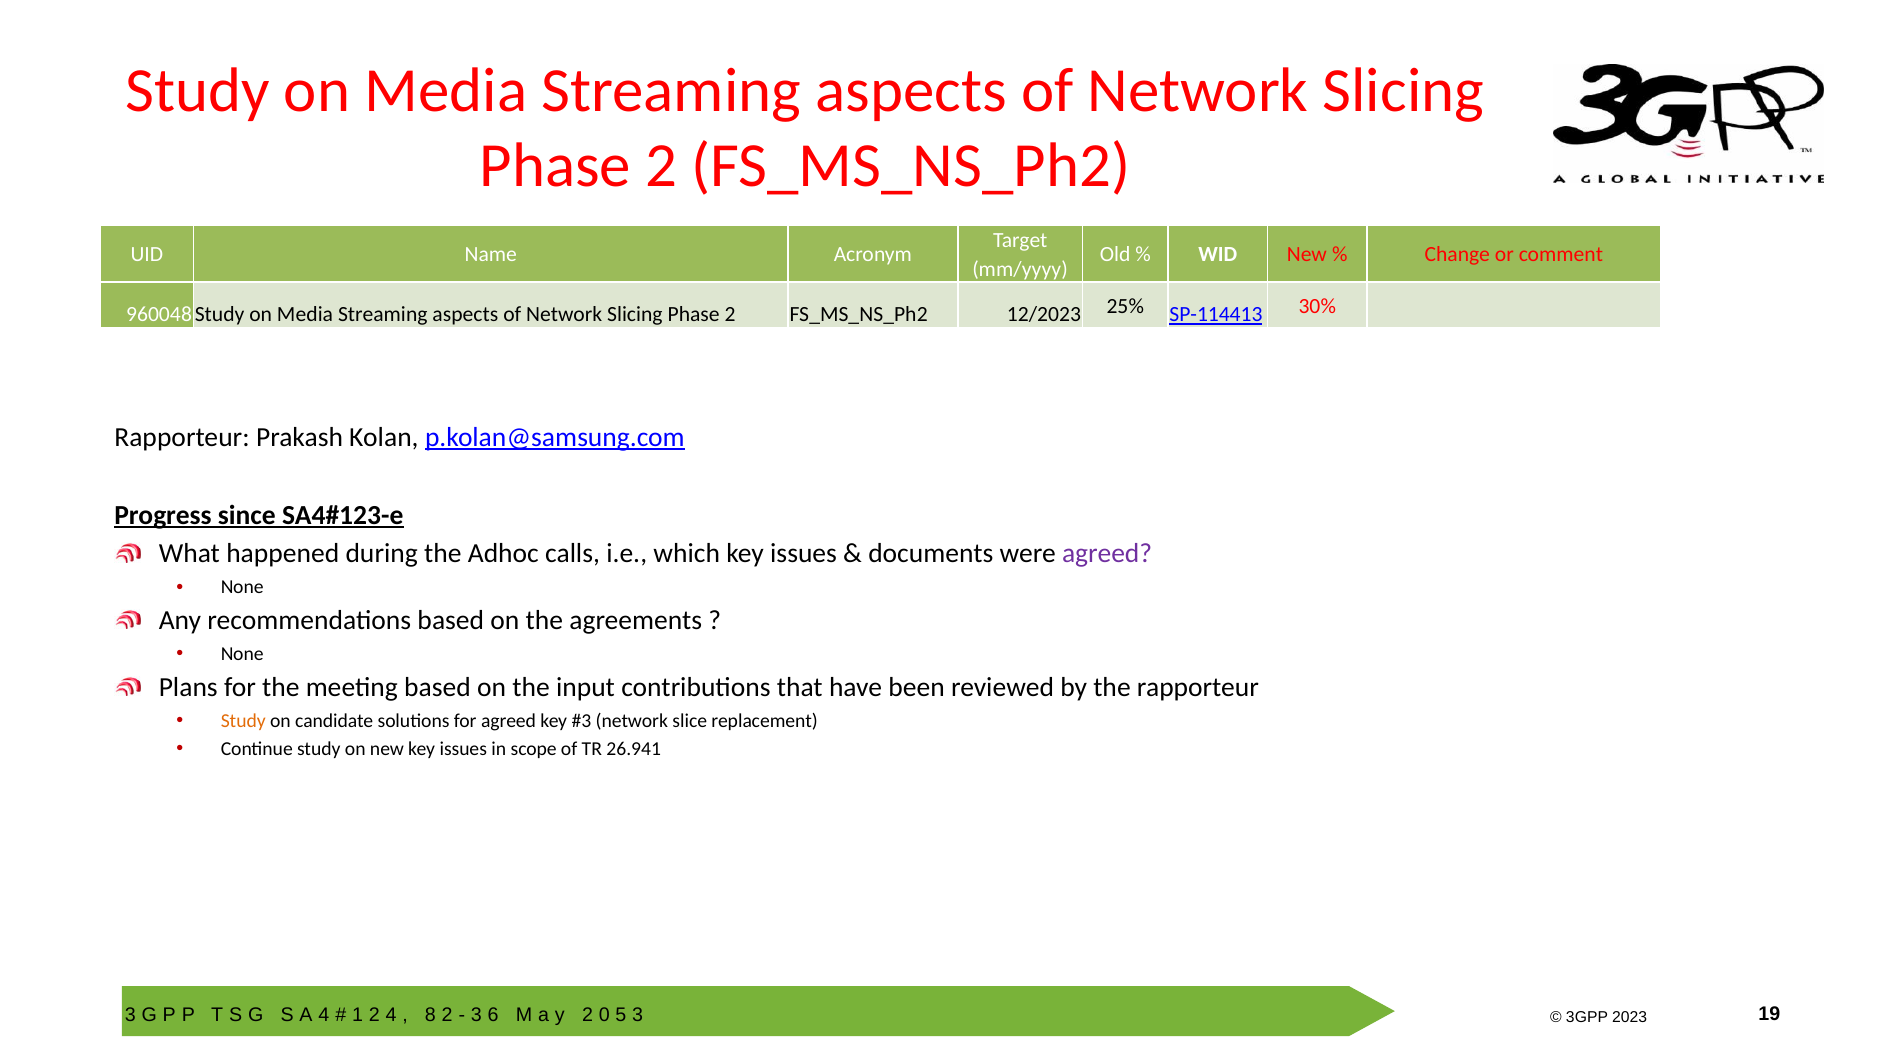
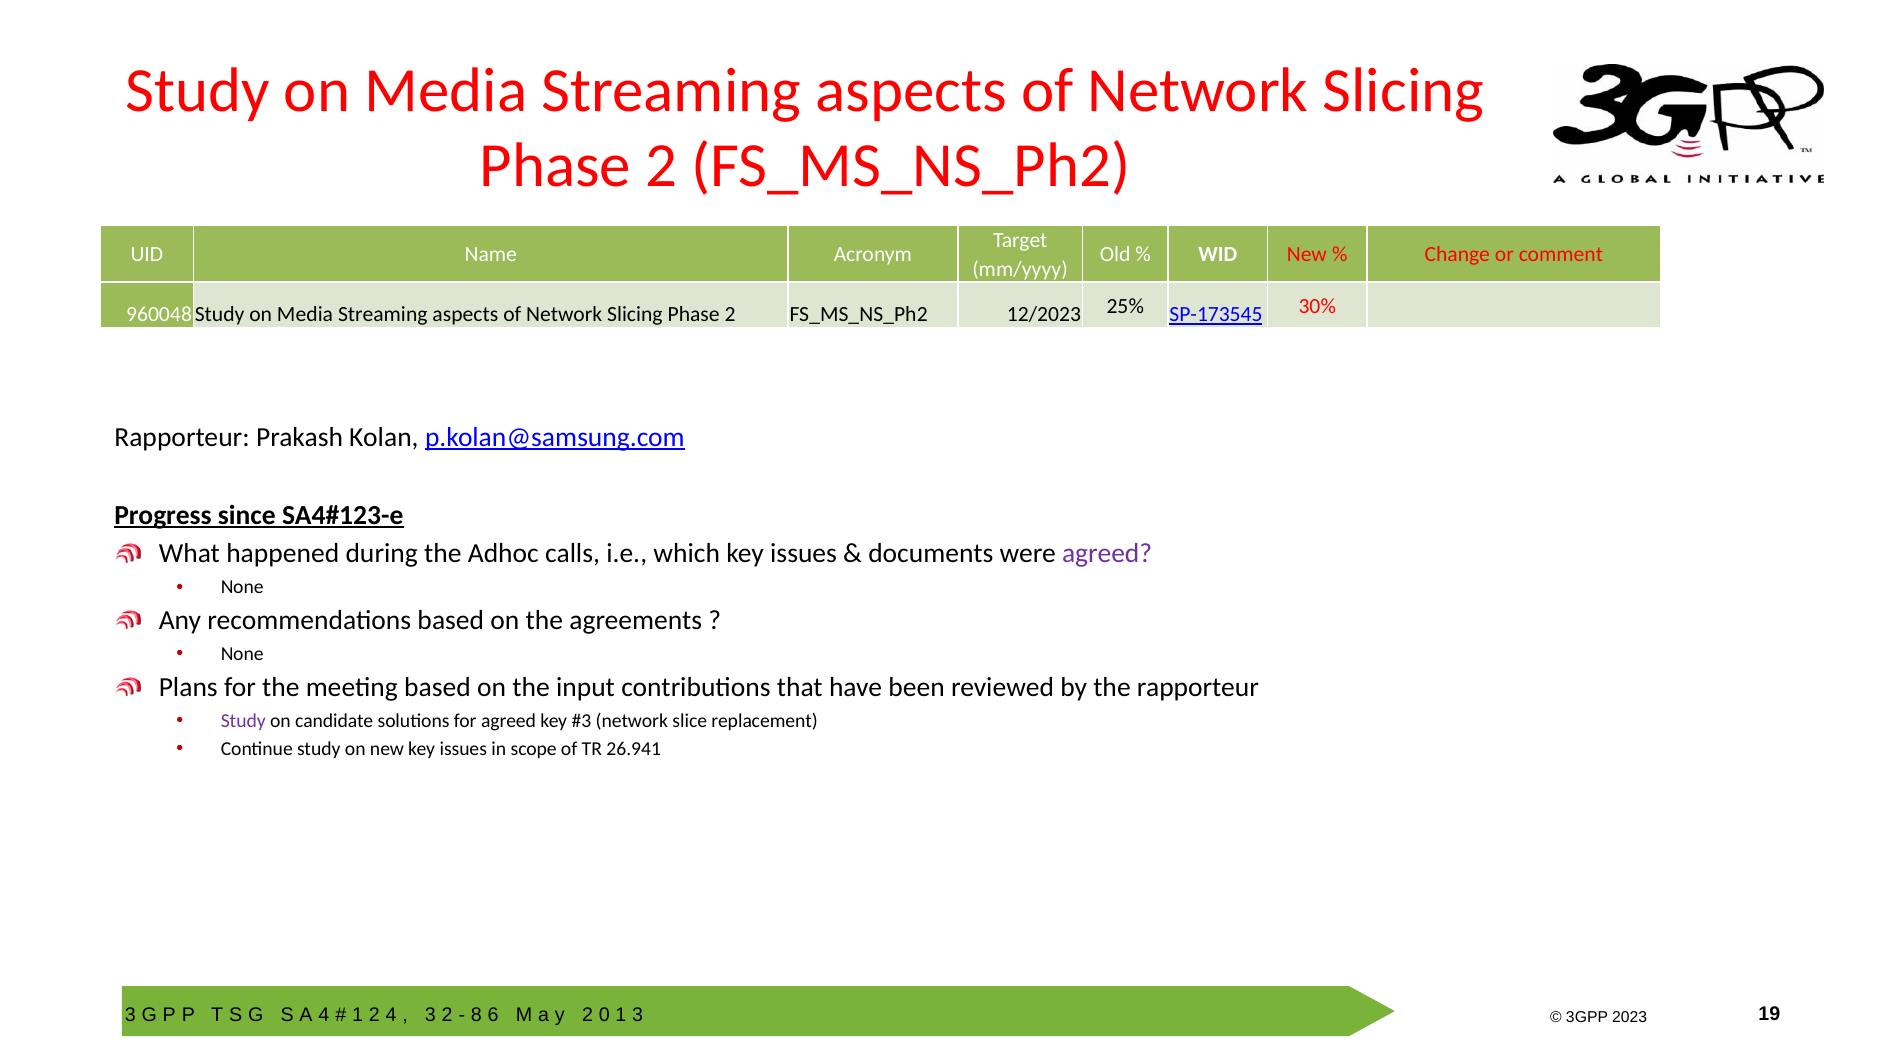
SP-114413: SP-114413 -> SP-173545 (1216, 315)
Study colour: orange -> purple (243, 721)
8: 8 -> 3 (430, 1015)
3: 3 -> 8 (476, 1015)
5: 5 -> 1 (621, 1015)
